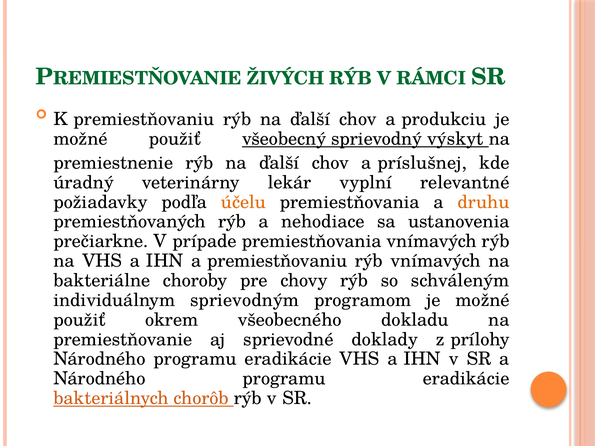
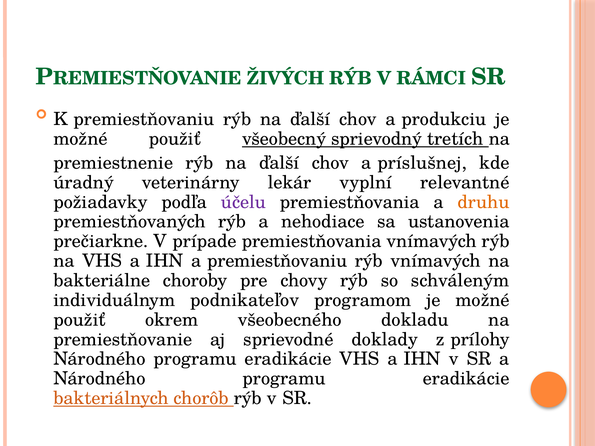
výskyt: výskyt -> tretích (455, 139)
účelu colour: orange -> purple (243, 202)
sprievodným: sprievodným -> podnikateľov (245, 300)
